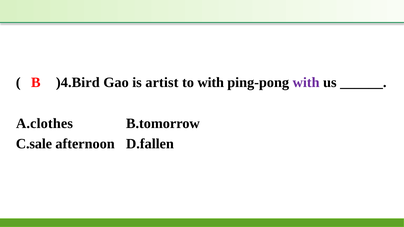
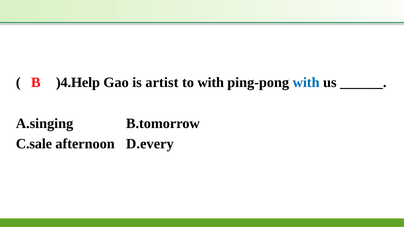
)4.Bird: )4.Bird -> )4.Help (78, 82)
with colour: purple -> blue (306, 82)
A.clothes: A.clothes -> A.singing (45, 123)
D.fallen: D.fallen -> D.every (150, 144)
